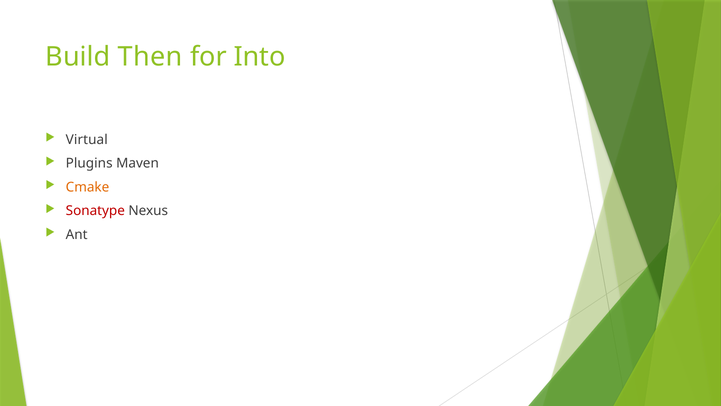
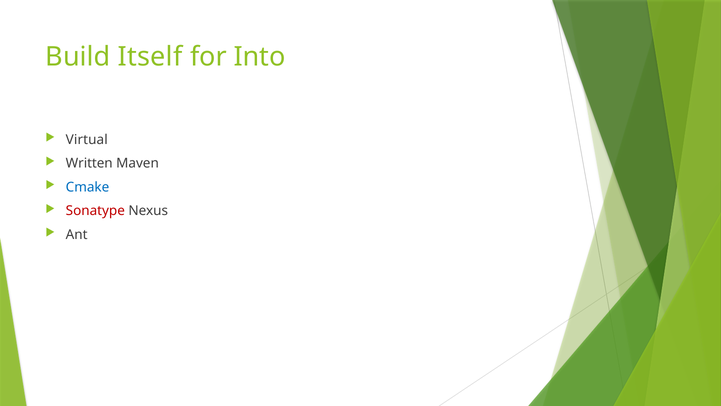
Then: Then -> Itself (150, 57)
Plugins: Plugins -> Written (89, 163)
Cmake colour: orange -> blue (88, 187)
